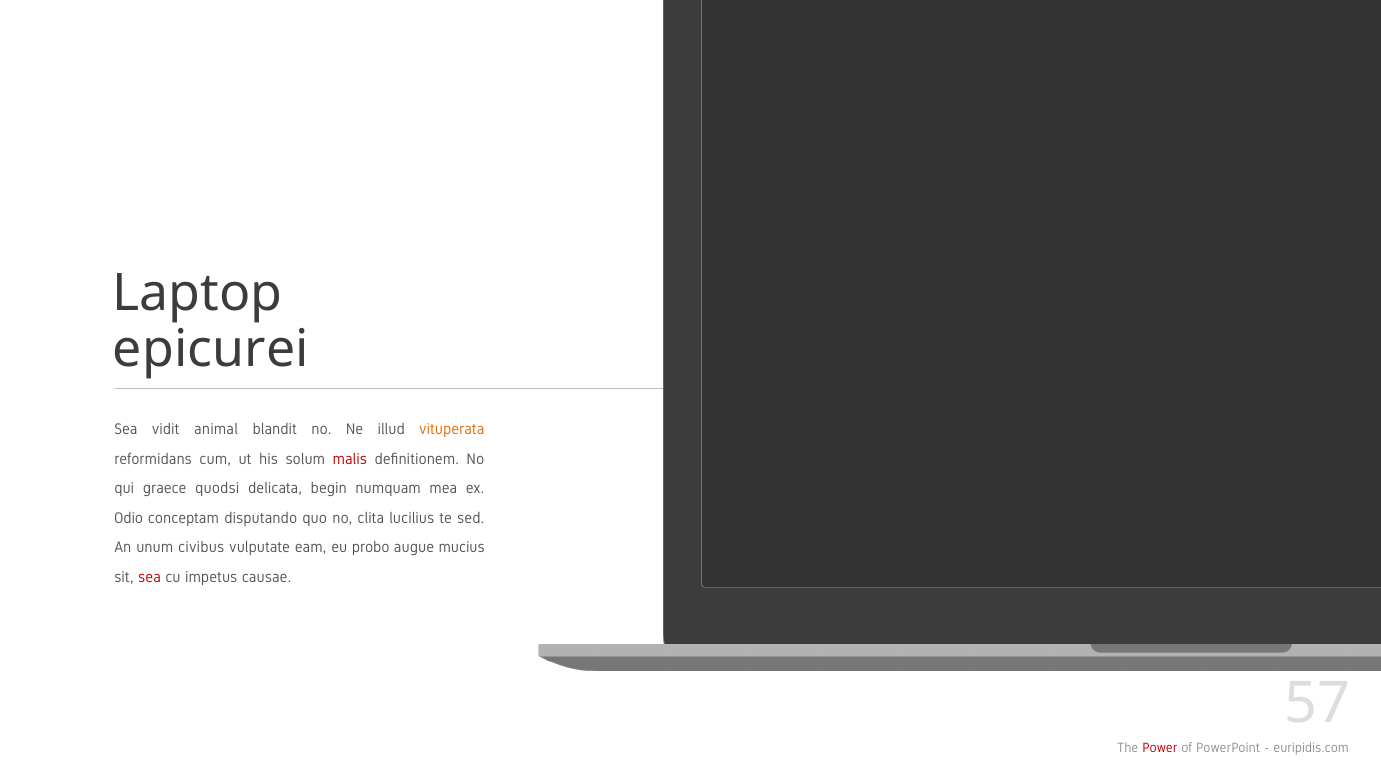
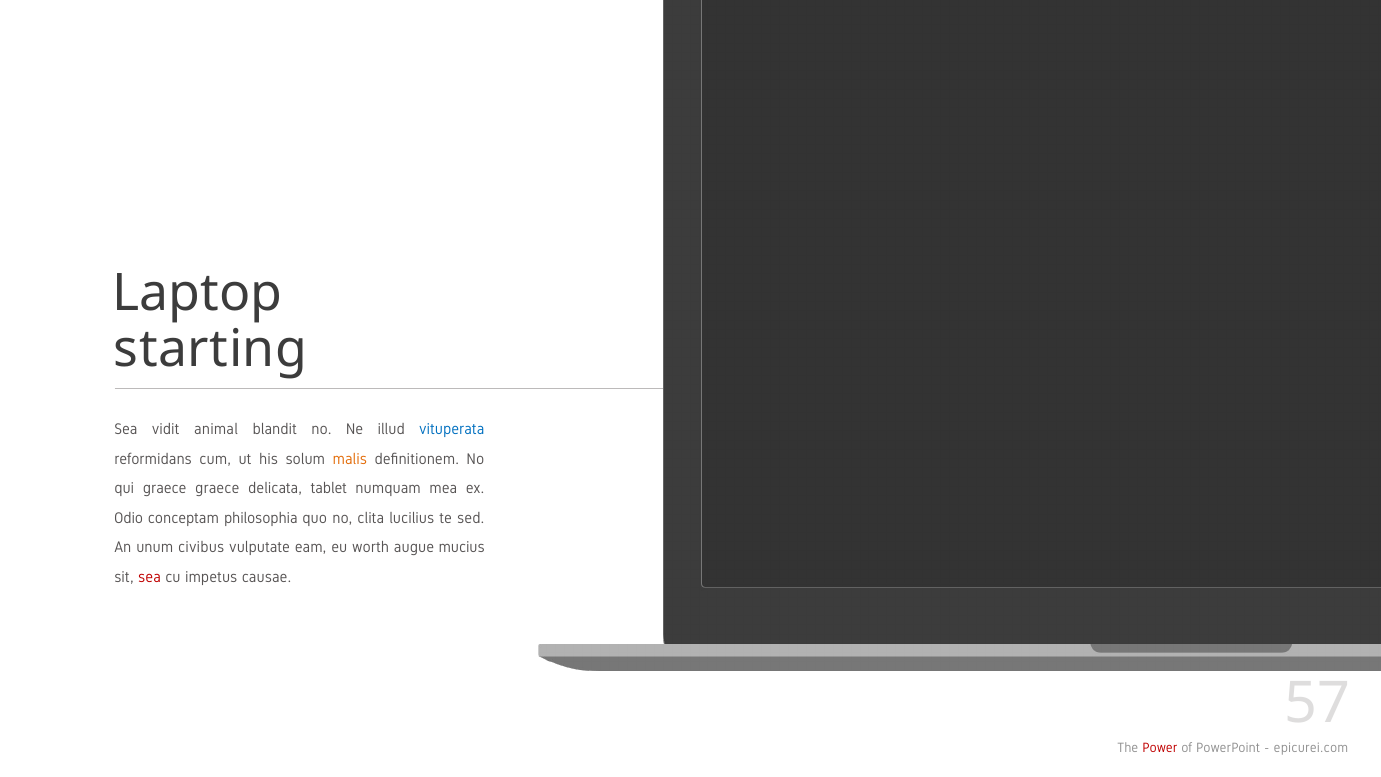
epicurei: epicurei -> starting (211, 349)
vituperata colour: orange -> blue (452, 430)
malis colour: red -> orange (350, 459)
graece quodsi: quodsi -> graece (217, 488)
begin: begin -> tablet (329, 488)
disputando: disputando -> philosophia (261, 518)
probo: probo -> worth (371, 547)
euripidis.com: euripidis.com -> epicurei.com (1311, 748)
